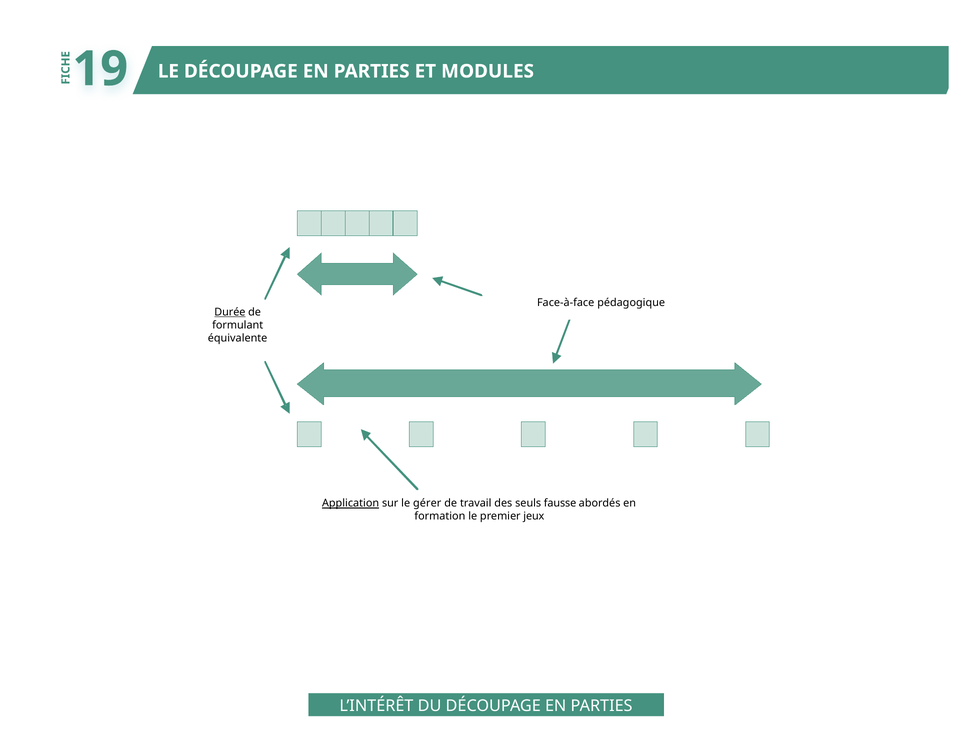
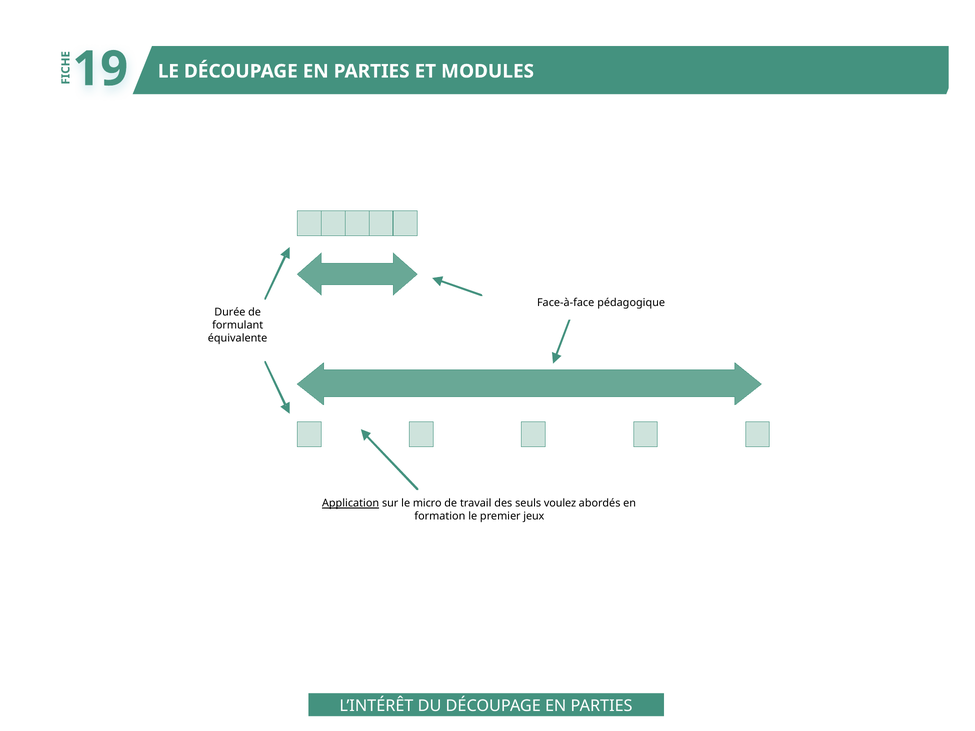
Durée underline: present -> none (230, 312)
gérer: gérer -> micro (427, 504)
fausse: fausse -> voulez (560, 504)
